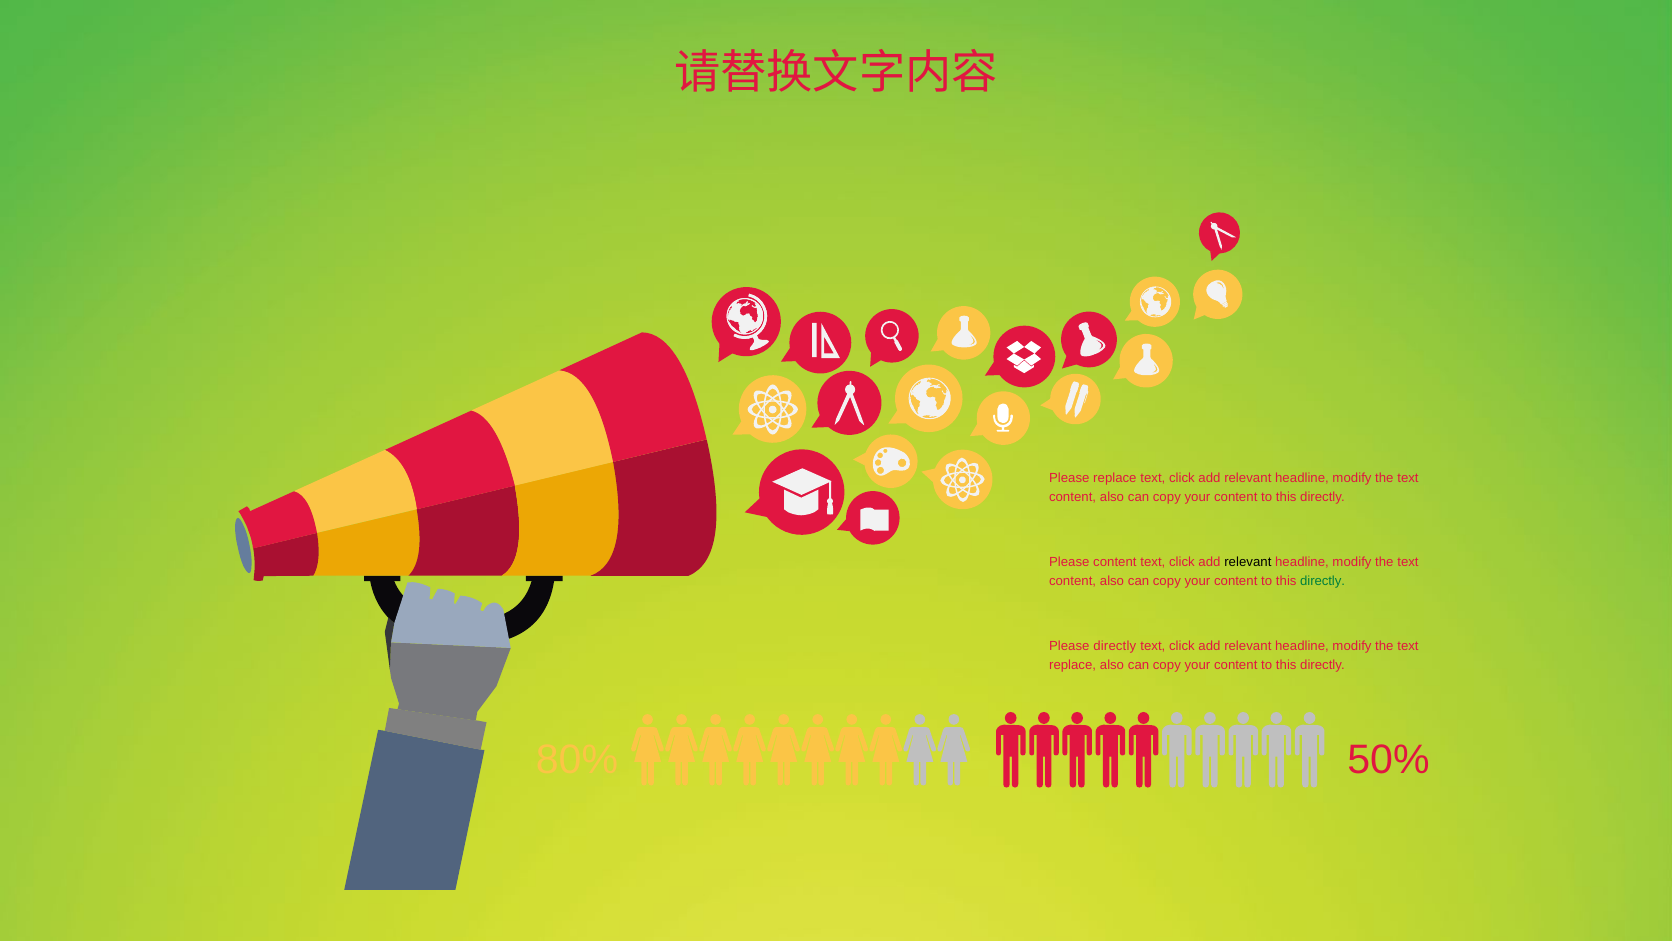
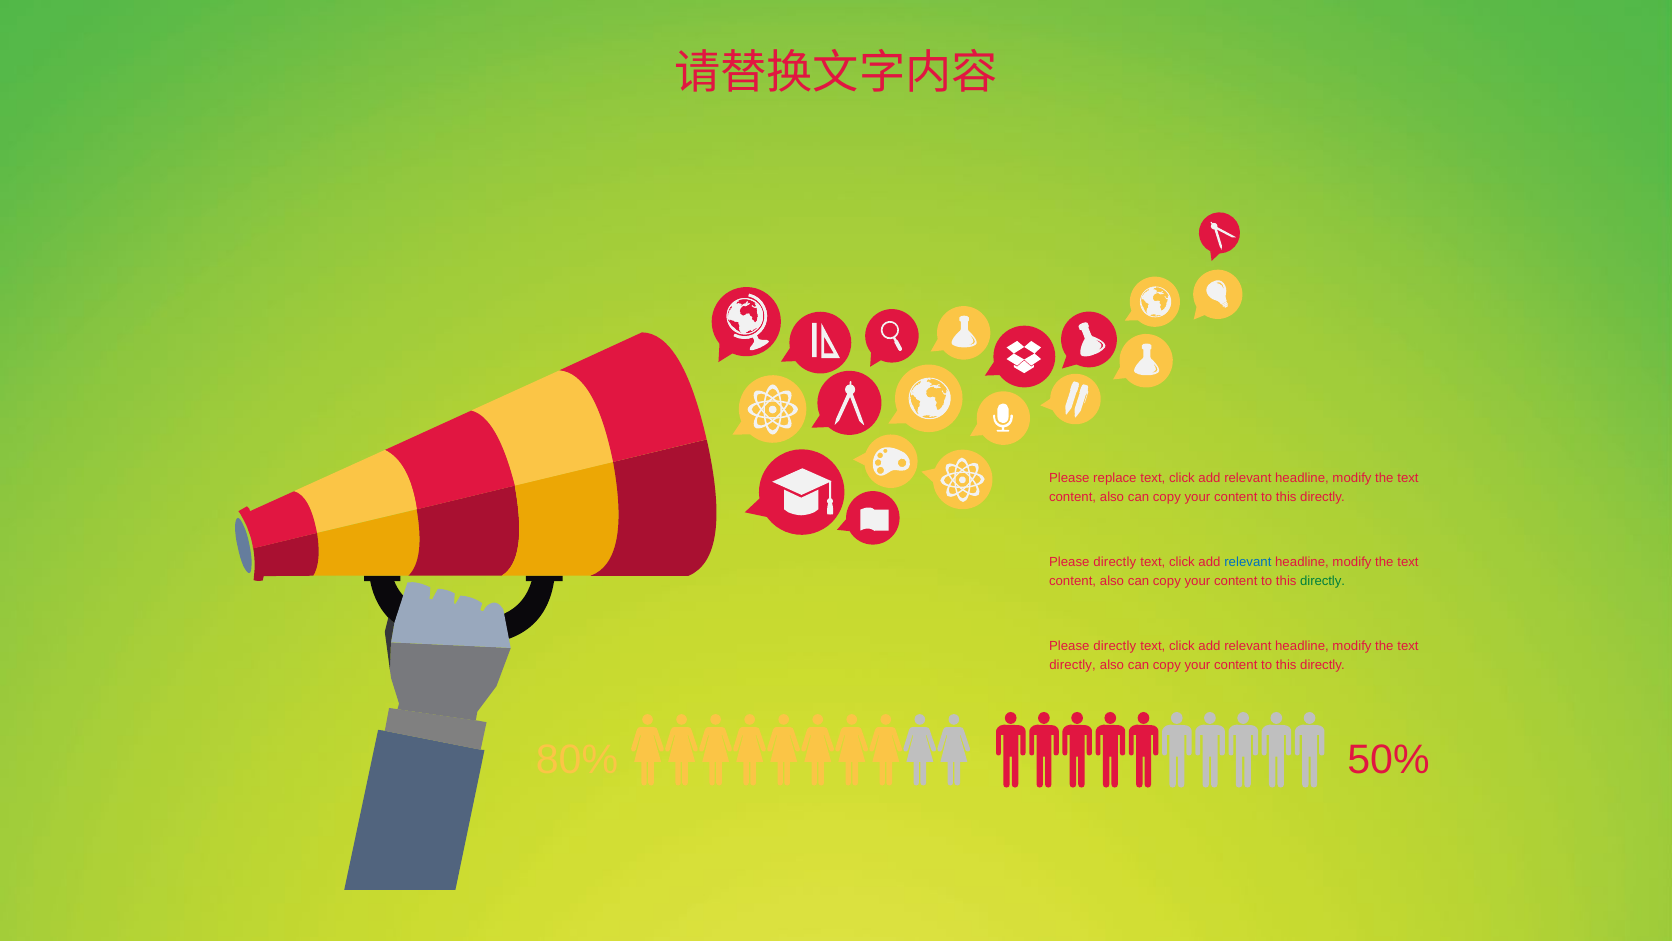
content: content -> directly (1115, 562)
relevant colour: black -> blue (1248, 562)
replace: replace -> directly (1073, 665)
